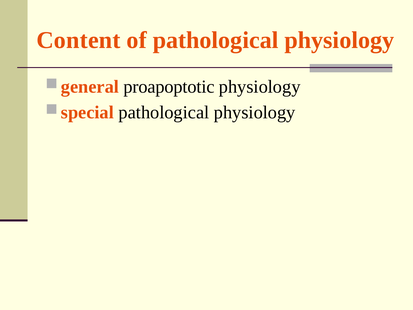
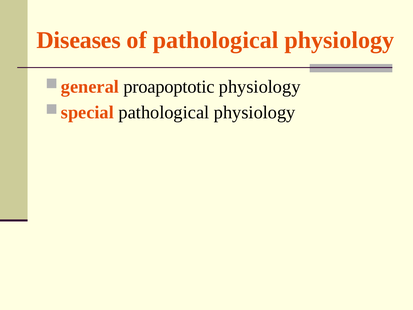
Content: Content -> Diseases (79, 40)
